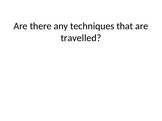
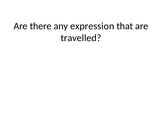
techniques: techniques -> expression (92, 26)
